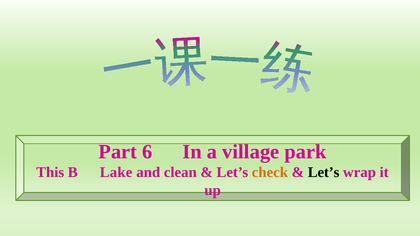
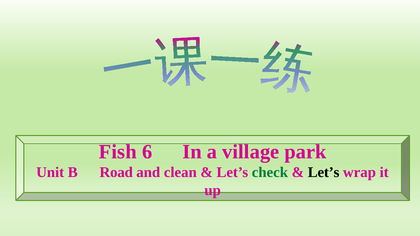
Part: Part -> Fish (118, 152)
This: This -> Unit (50, 173)
Lake: Lake -> Road (116, 173)
check colour: orange -> green (270, 173)
